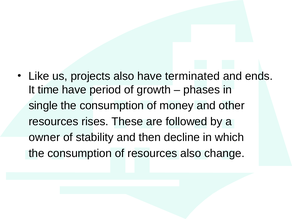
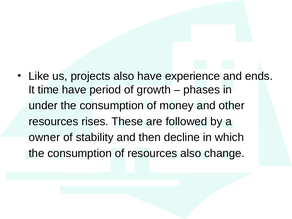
terminated: terminated -> experience (193, 76)
single: single -> under (43, 106)
